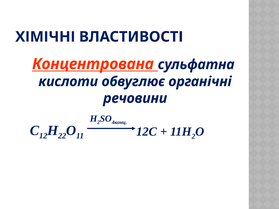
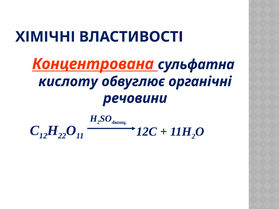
кислоти: кислоти -> кислоту (68, 82)
